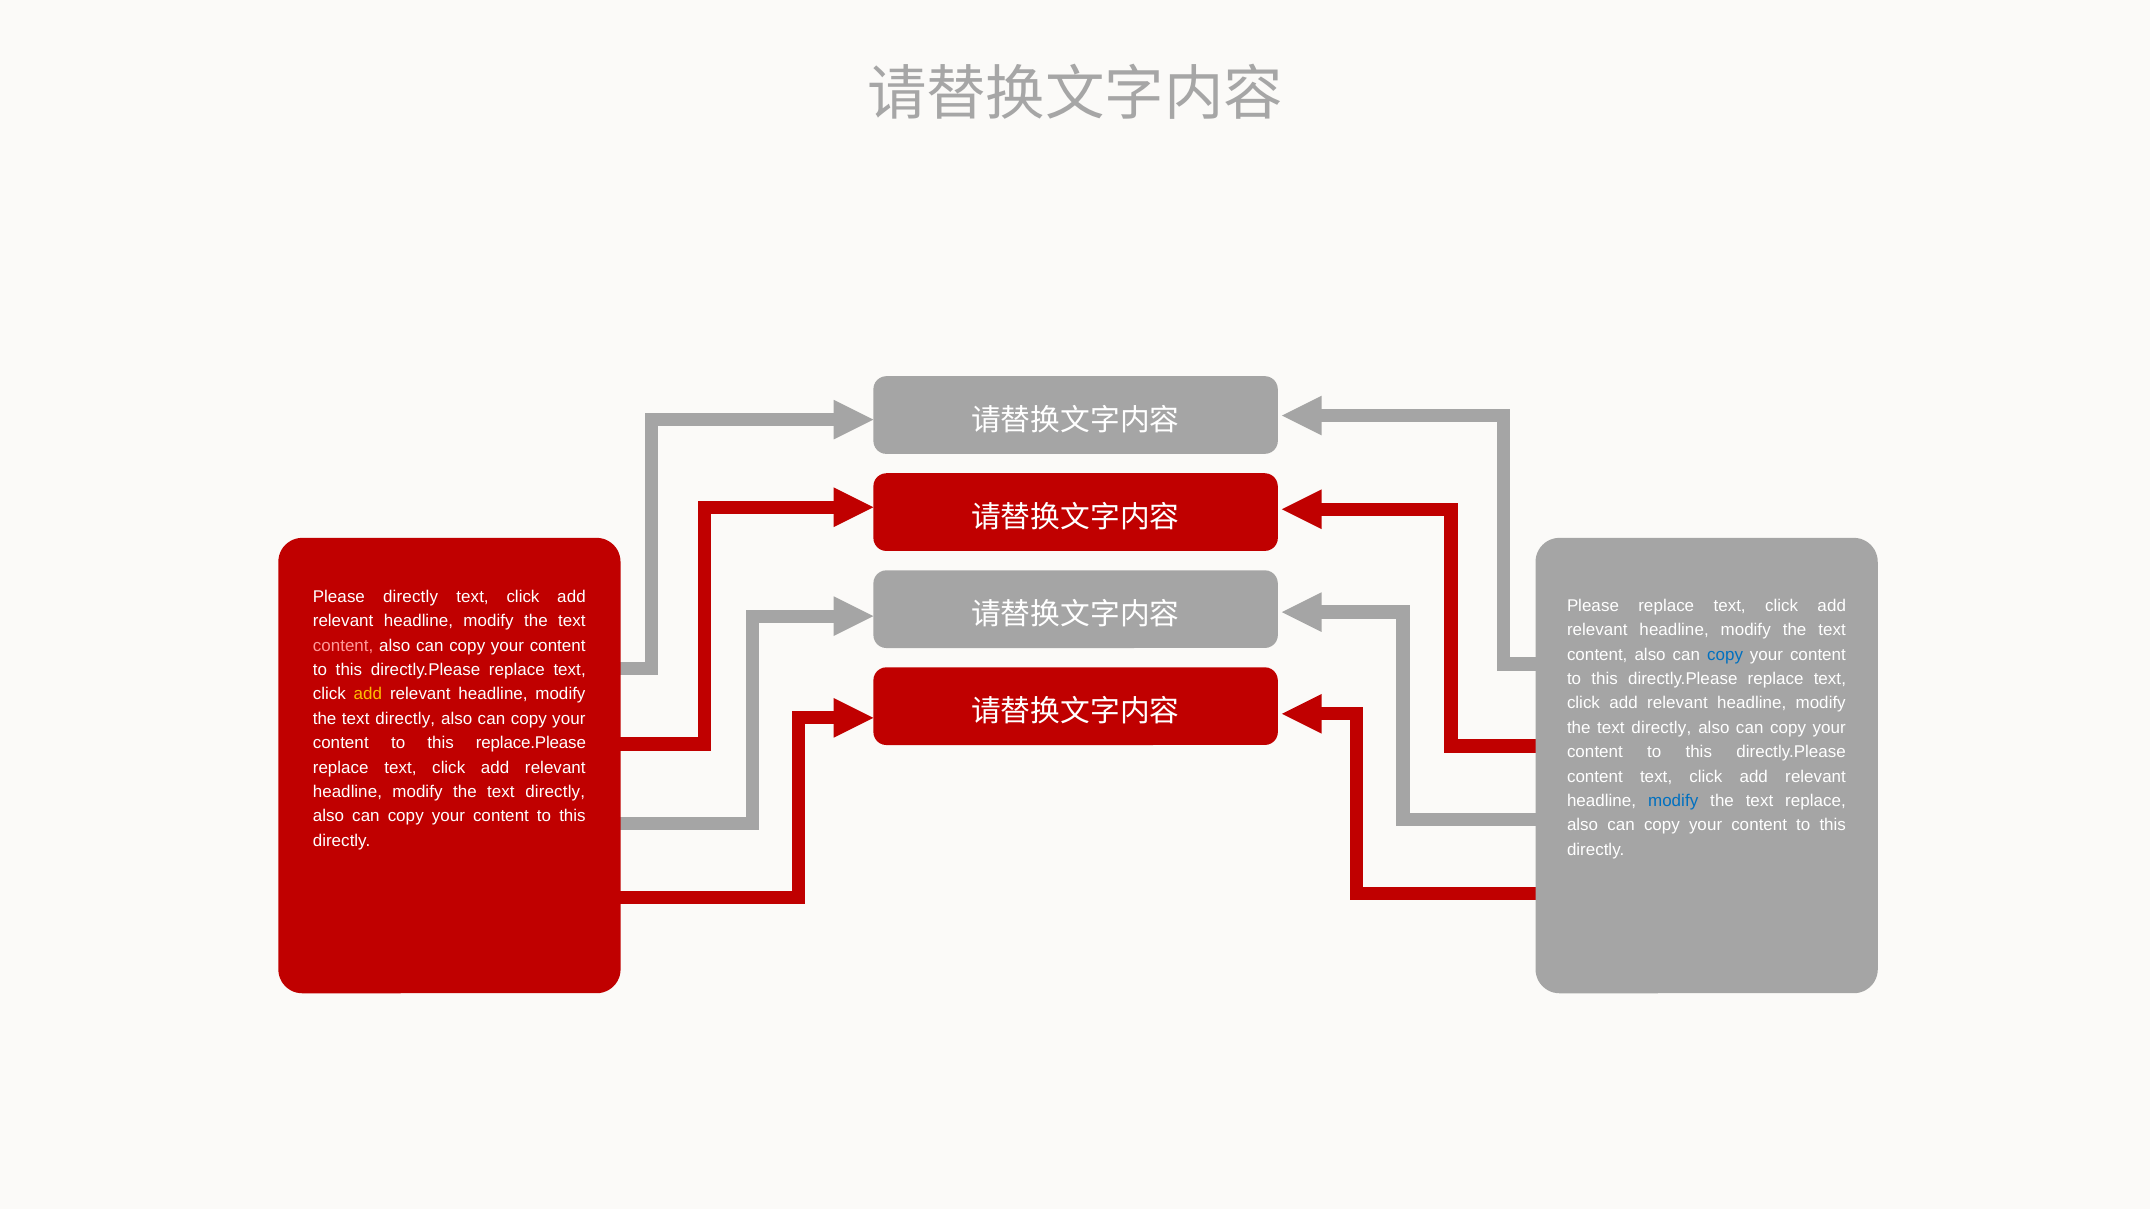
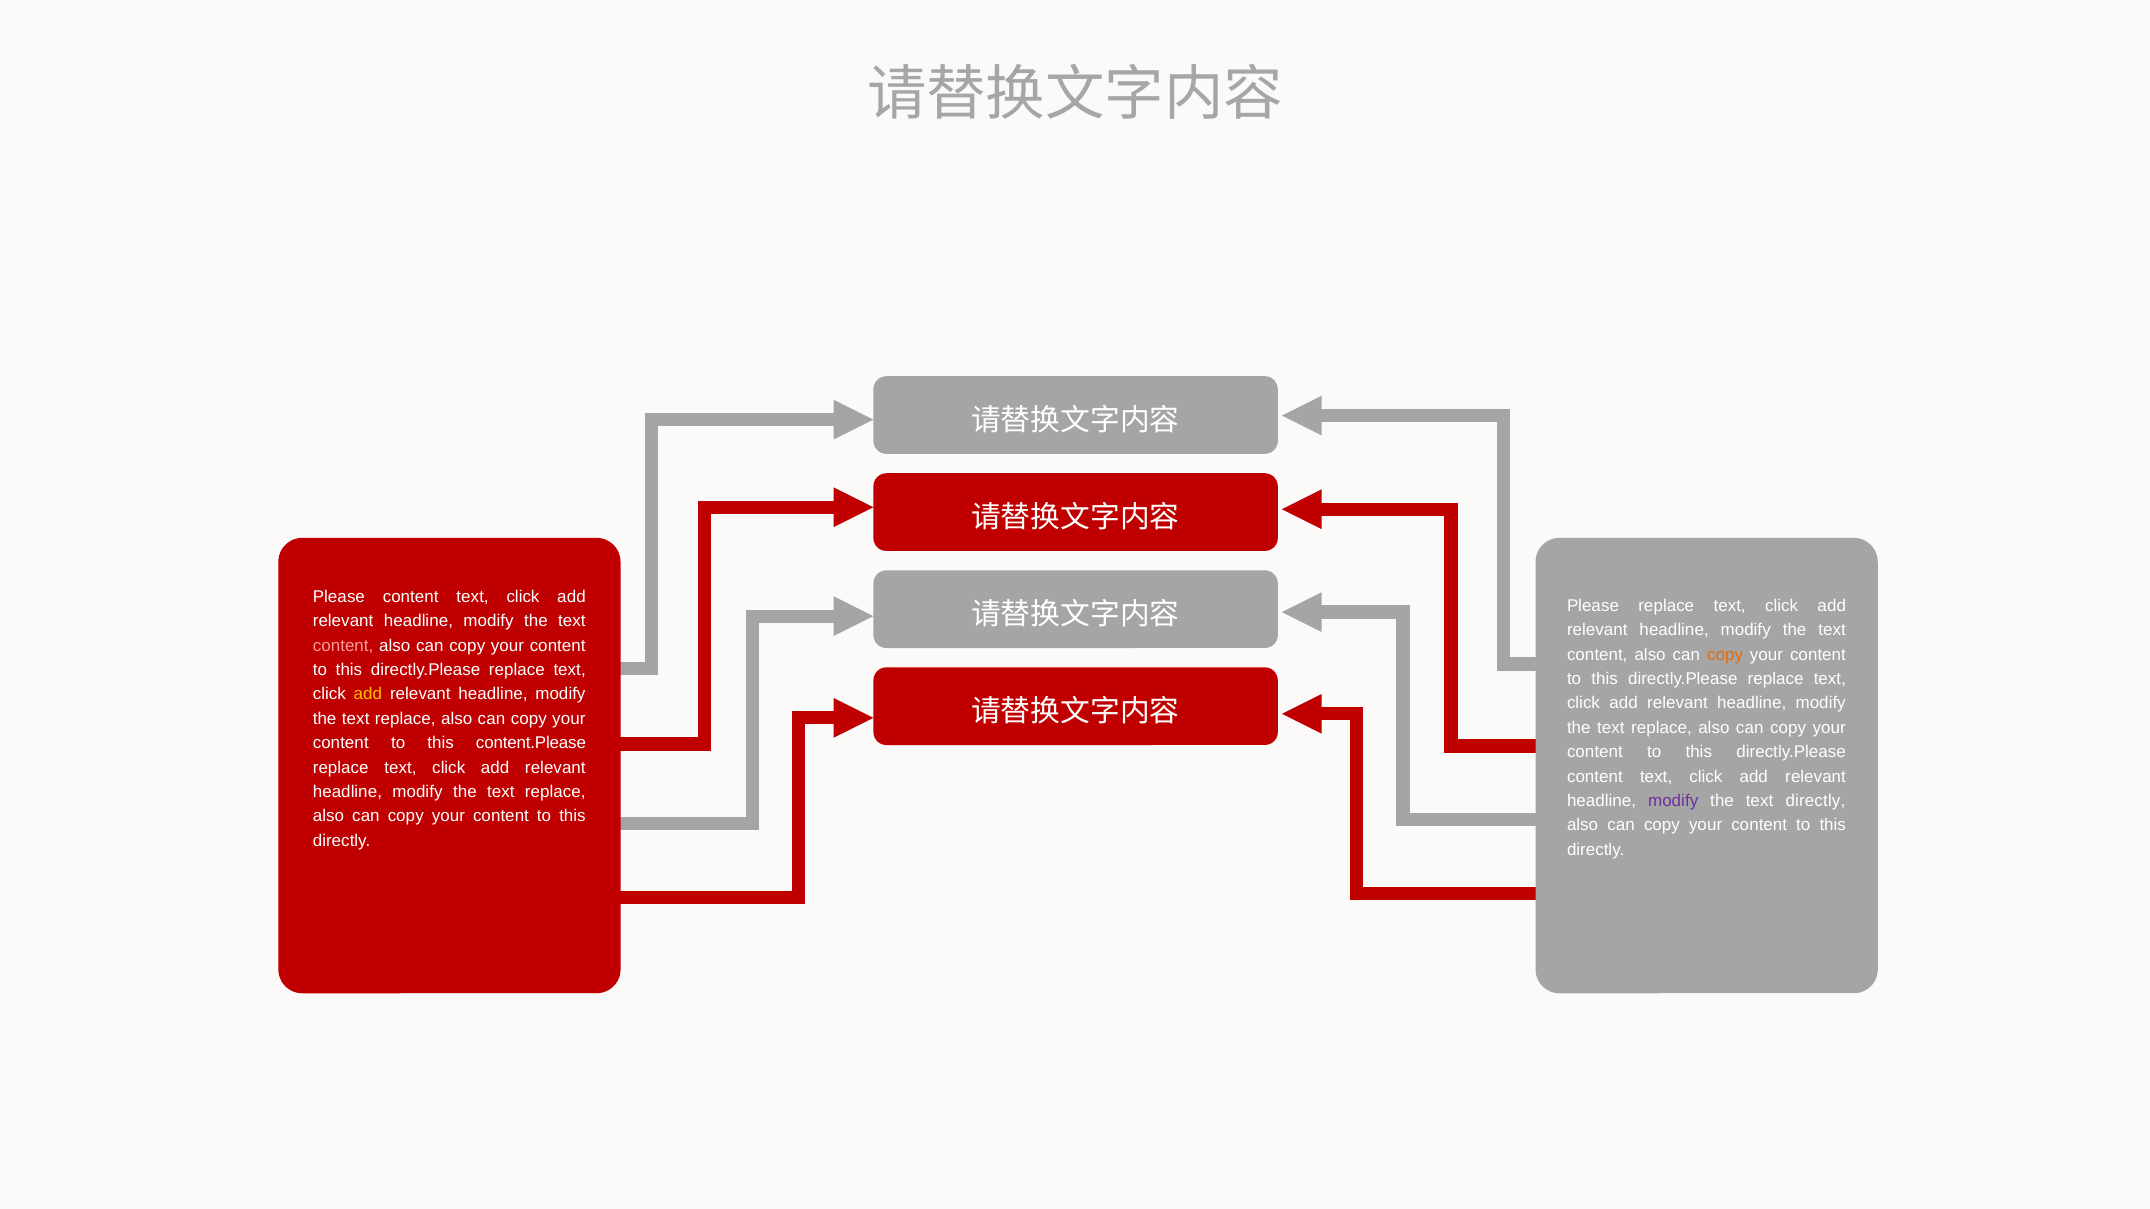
Please directly: directly -> content (411, 597)
copy colour: blue -> orange (1725, 655)
directly: directly -> replace (405, 719)
directly: directly -> replace (1661, 728)
replace.Please: replace.Please -> content.Please (531, 743)
directly: directly -> replace (555, 792)
modify colour: blue -> purple (1673, 801)
text replace: replace -> directly (1815, 801)
